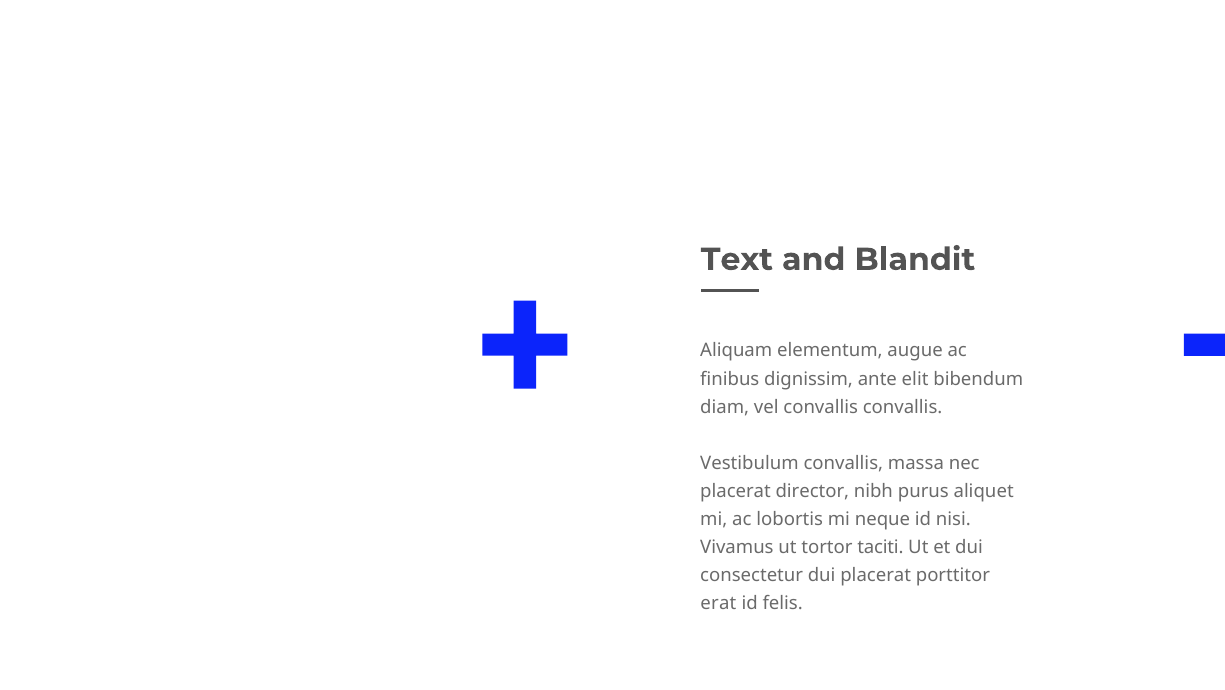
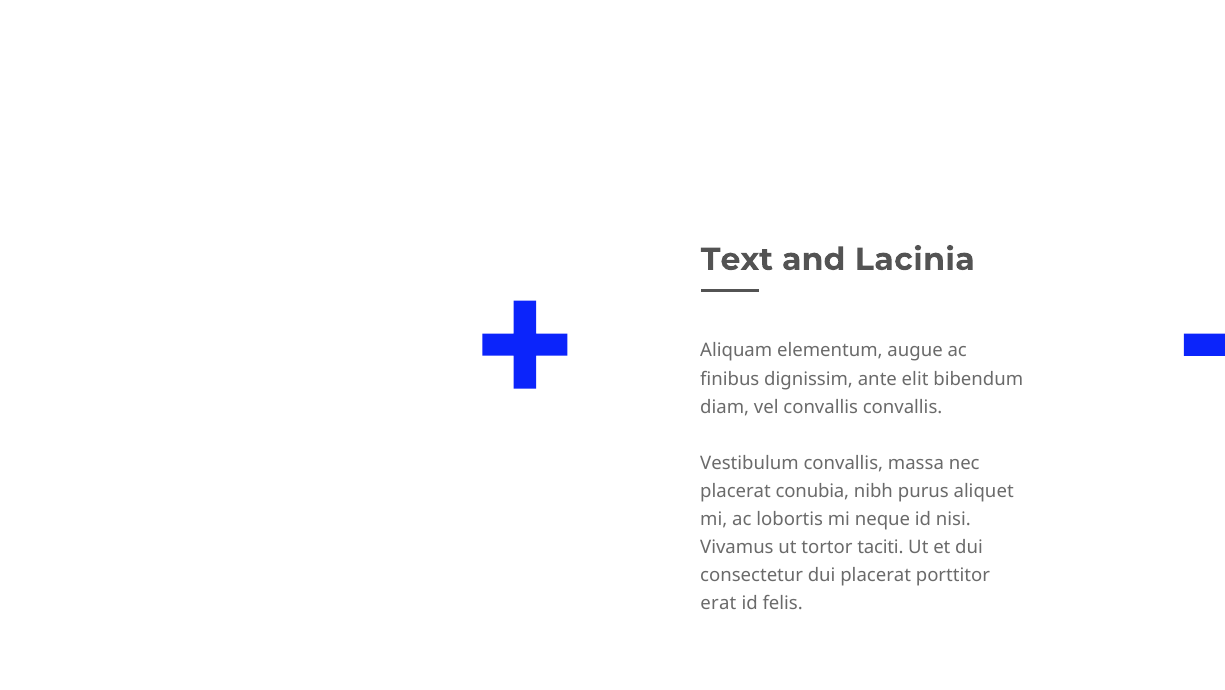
Blandit: Blandit -> Lacinia (915, 259)
director: director -> conubia (812, 491)
